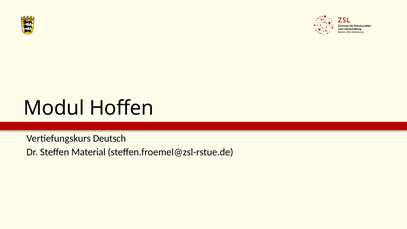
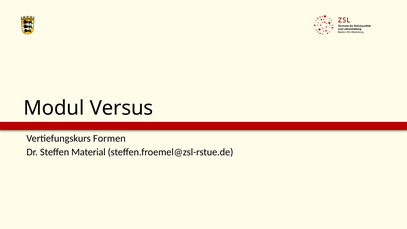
Hoffen: Hoffen -> Versus (122, 108)
Deutsch: Deutsch -> Formen (109, 139)
